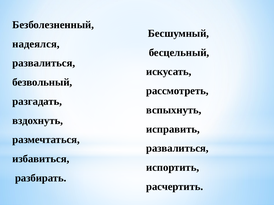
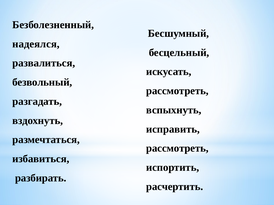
развалиться: развалиться -> рассмотреть (177, 149)
